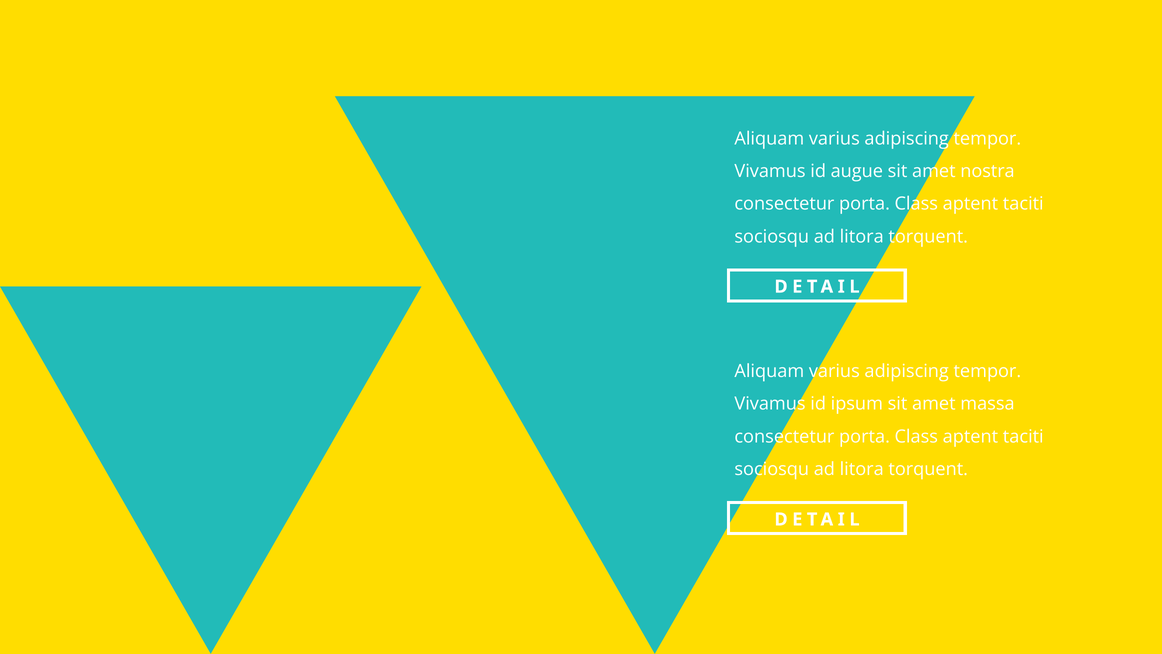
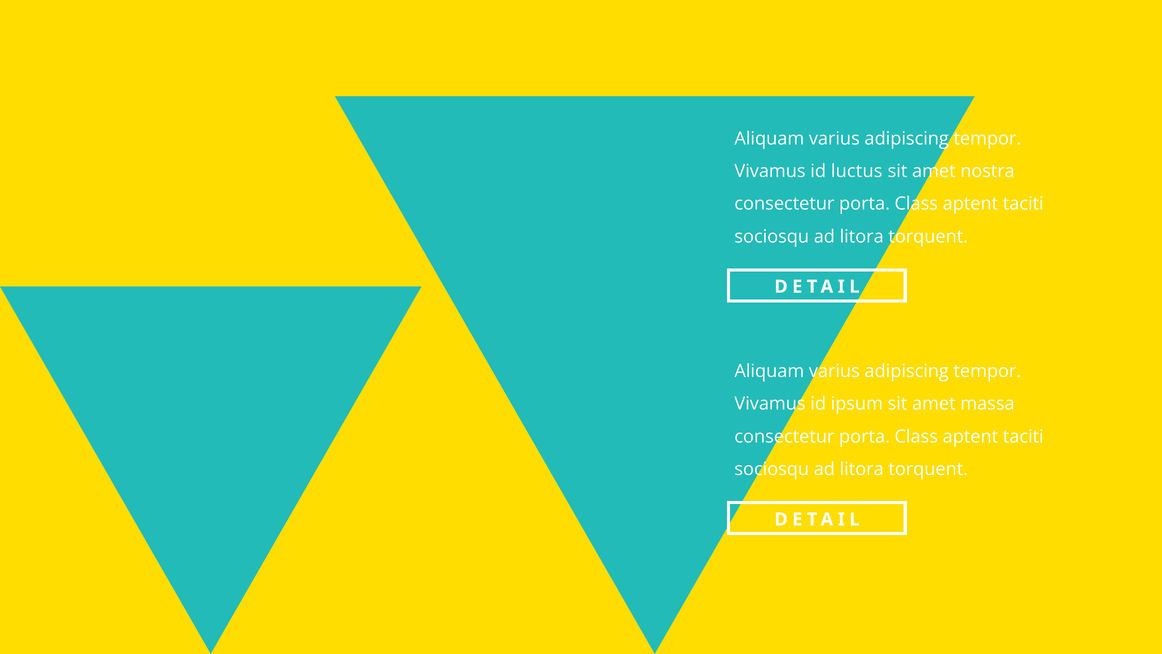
augue: augue -> luctus (857, 171)
